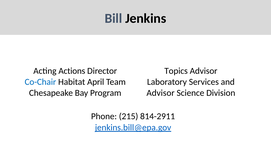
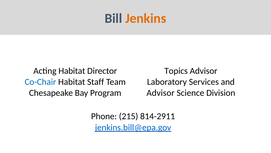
Jenkins colour: black -> orange (146, 18)
Acting Actions: Actions -> Habitat (72, 71)
April: April -> Staff (96, 82)
